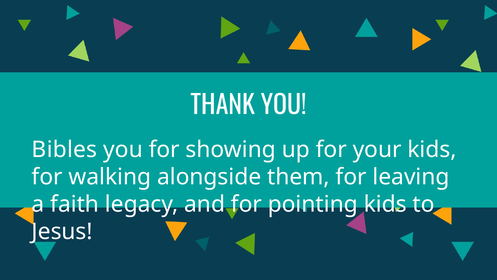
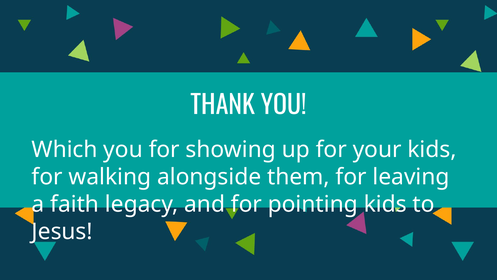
Bibles: Bibles -> Which (65, 149)
